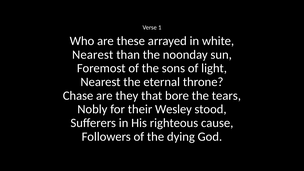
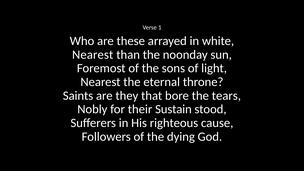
Chase: Chase -> Saints (78, 96)
Wesley: Wesley -> Sustain (173, 109)
